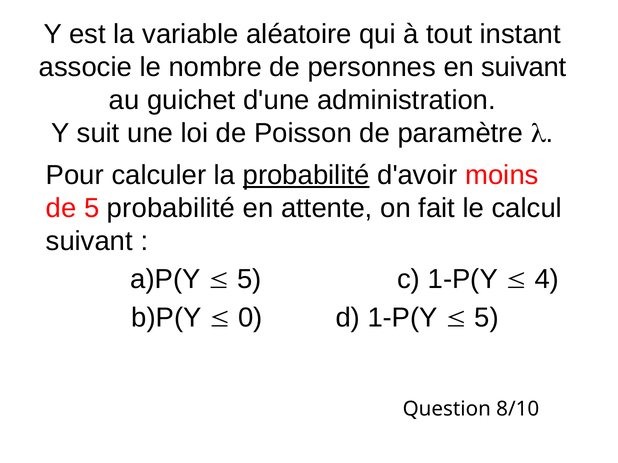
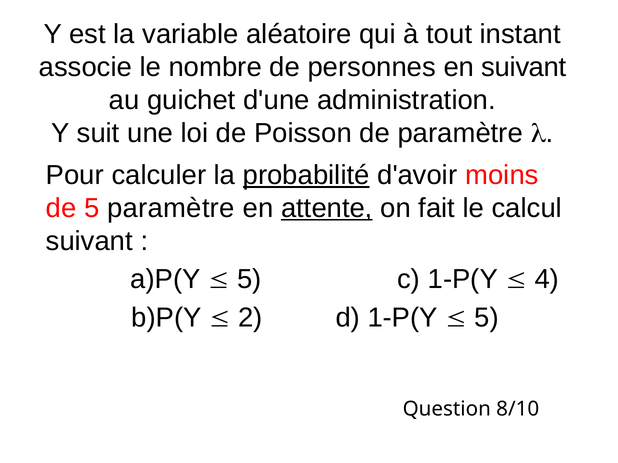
5 probabilité: probabilité -> paramètre (171, 208)
attente underline: none -> present (327, 208)
0: 0 -> 2 (250, 318)
